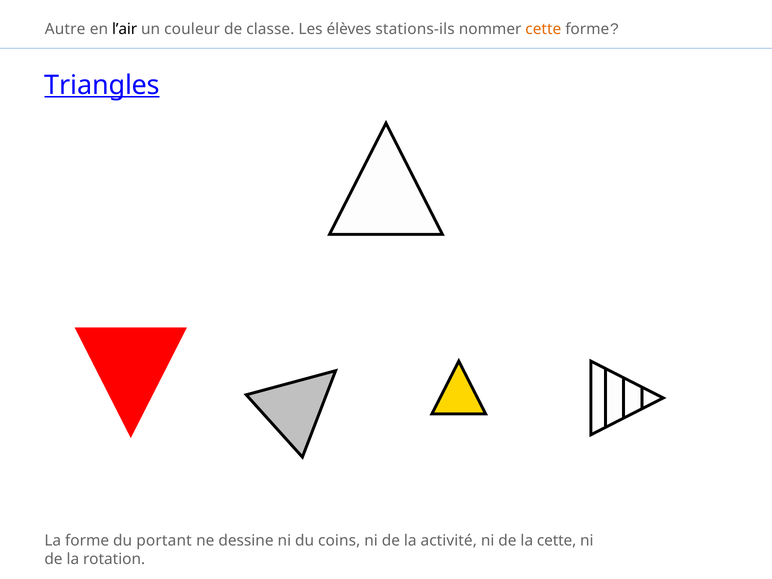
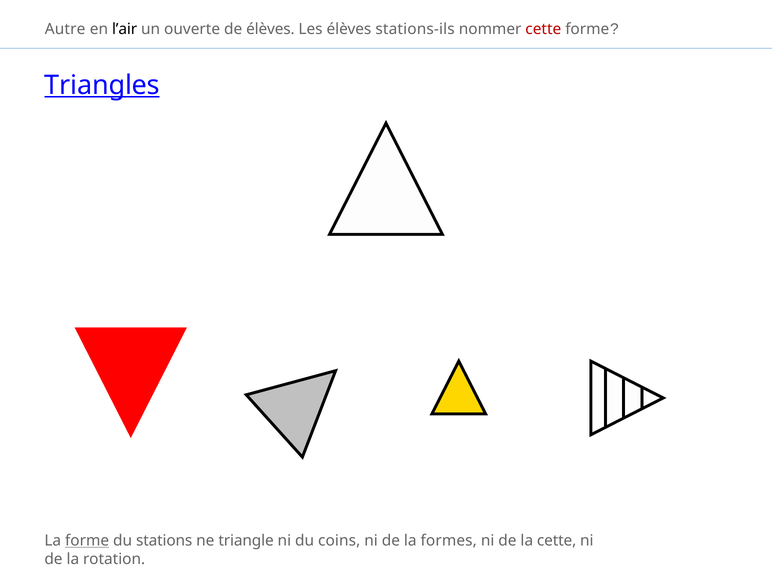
couleur: couleur -> ouverte (192, 29)
de classe: classe -> élèves (270, 29)
cette colour: orange -> red (543, 29)
forme underline: none -> present (87, 541)
portant: portant -> stations (164, 541)
dessine: dessine -> triangle (246, 541)
activité: activité -> formes (449, 541)
